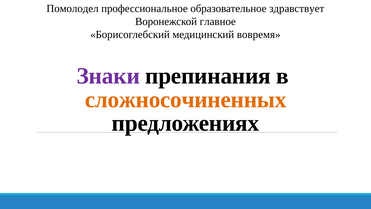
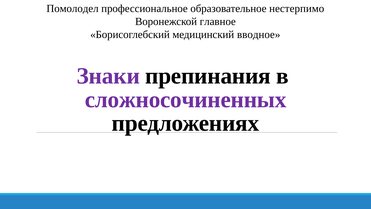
здравствует: здравствует -> нестерпимо (297, 9)
вовремя: вовремя -> вводное (259, 35)
сложносочиненных colour: orange -> purple (186, 99)
